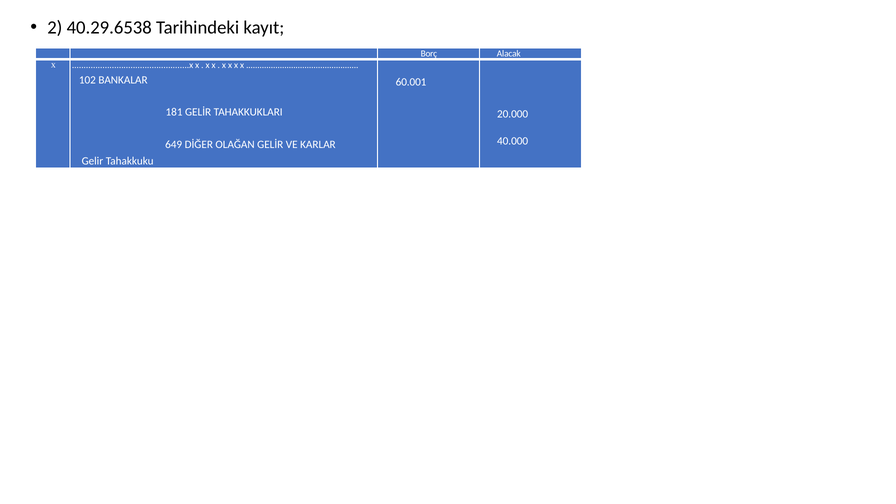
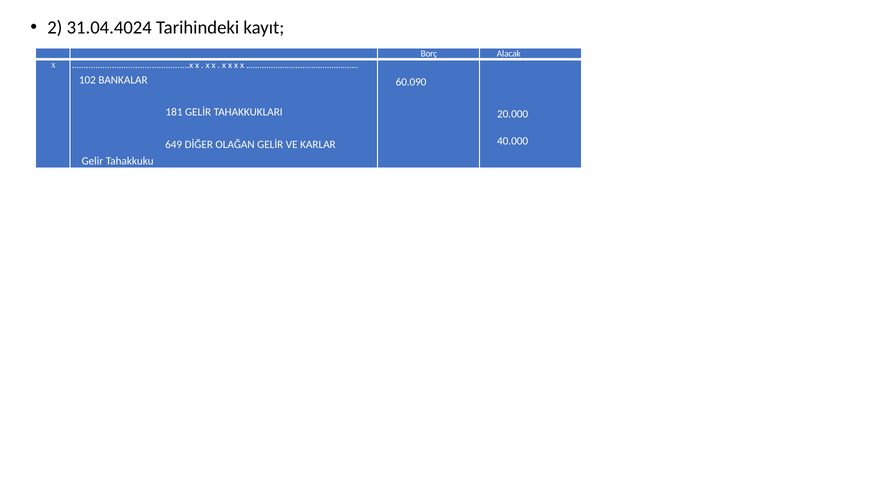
40.29.6538: 40.29.6538 -> 31.04.4024 (109, 28)
60.001: 60.001 -> 60.090 (411, 82)
